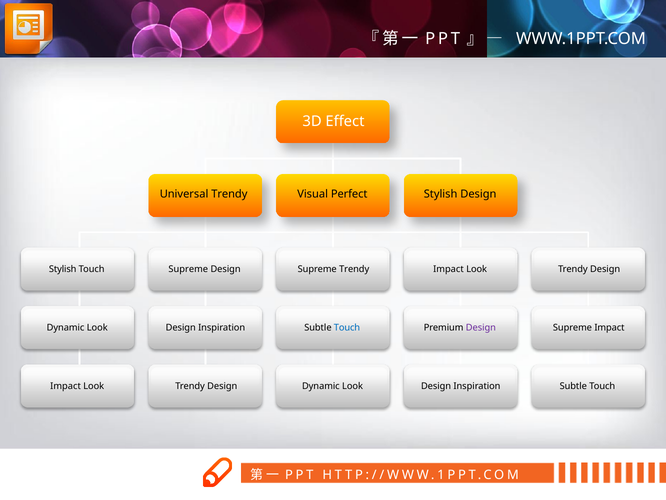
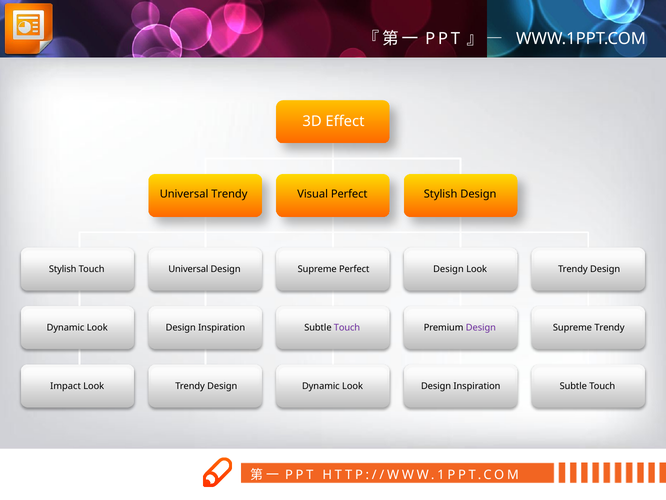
Supreme: Supreme -> Universal (188, 269)
Supreme Trendy: Trendy -> Perfect (354, 269)
Impact: Impact -> Design (448, 269)
Touch colour: blue -> purple (347, 327)
Supreme Impact: Impact -> Trendy (609, 327)
